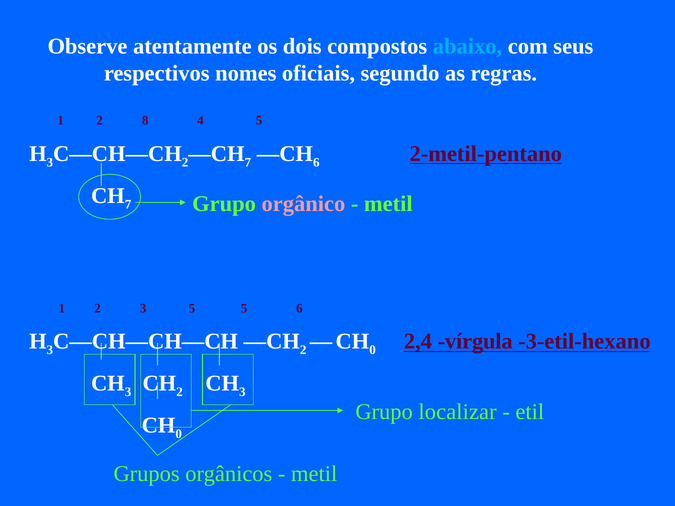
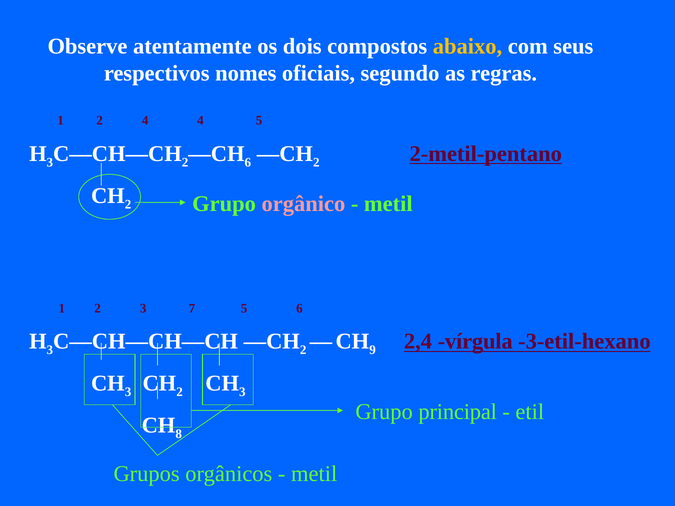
abaixo colour: light blue -> yellow (468, 47)
2 8: 8 -> 4 (145, 121)
7: 7 -> 6 (248, 162)
6: 6 -> 2 (316, 162)
7: 7 -> 2 (128, 204)
3 5: 5 -> 7 (192, 308)
0: 0 -> 9 (373, 350)
localizar: localizar -> principal (458, 412)
0: 0 -> 8 (179, 434)
